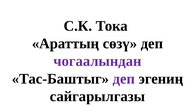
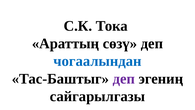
чогаалындан colour: purple -> blue (97, 61)
